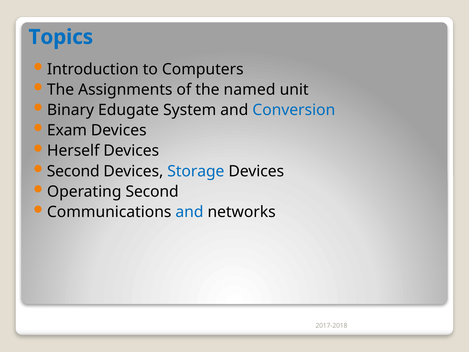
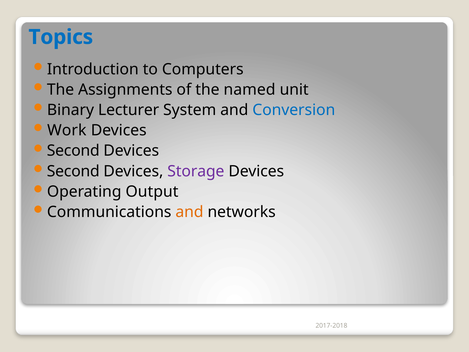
Edugate: Edugate -> Lecturer (129, 110)
Exam: Exam -> Work (67, 130)
Herself: Herself -> Second (73, 151)
Storage colour: blue -> purple (196, 171)
Operating Second: Second -> Output (152, 191)
and colour: blue -> orange (189, 212)
